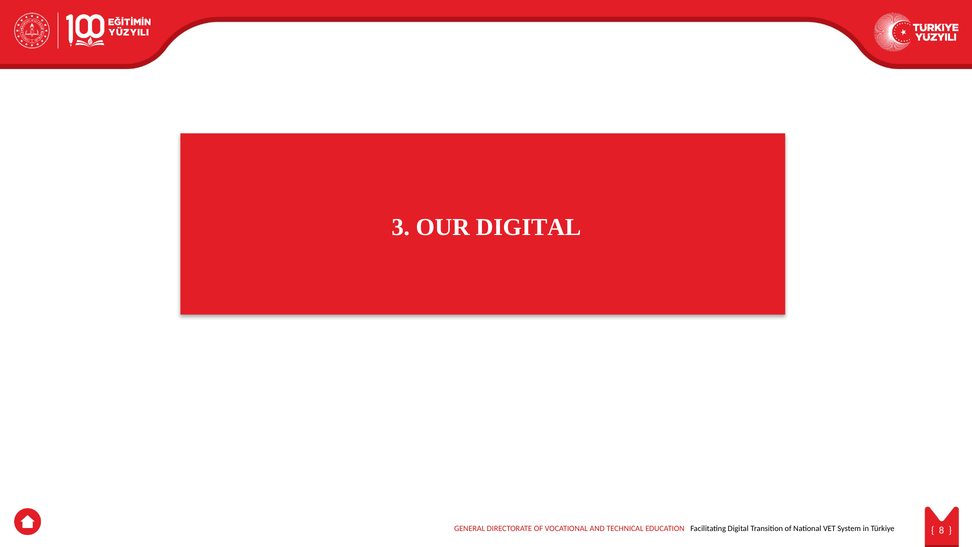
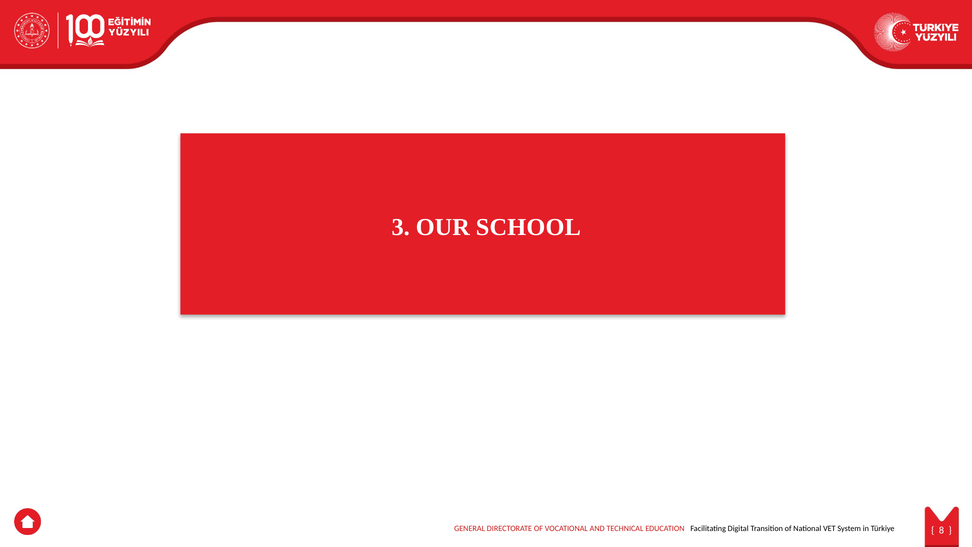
OUR DIGITAL: DIGITAL -> SCHOOL (528, 227)
